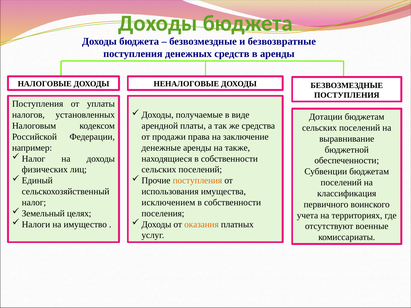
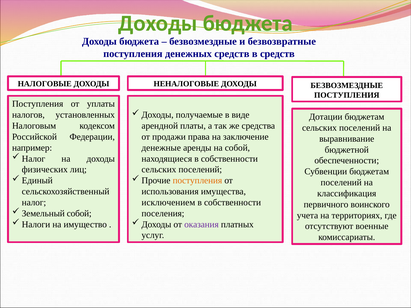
в аренды: аренды -> средств (277, 54)
на также: также -> собой (237, 148)
целях: целях -> собой (79, 214)
оказания colour: orange -> purple (201, 225)
